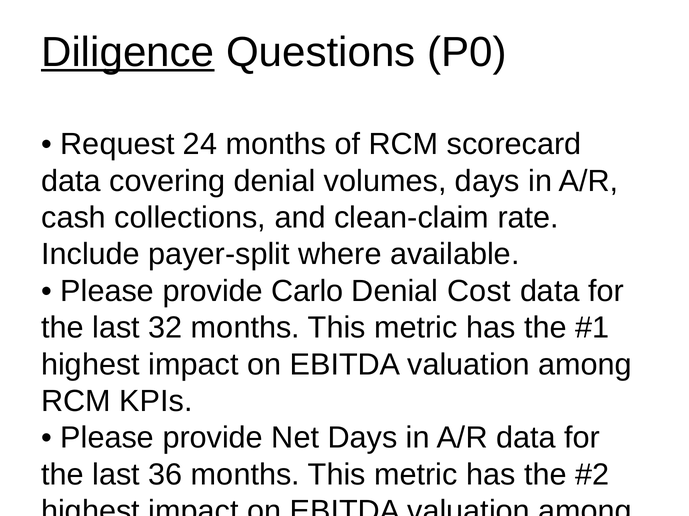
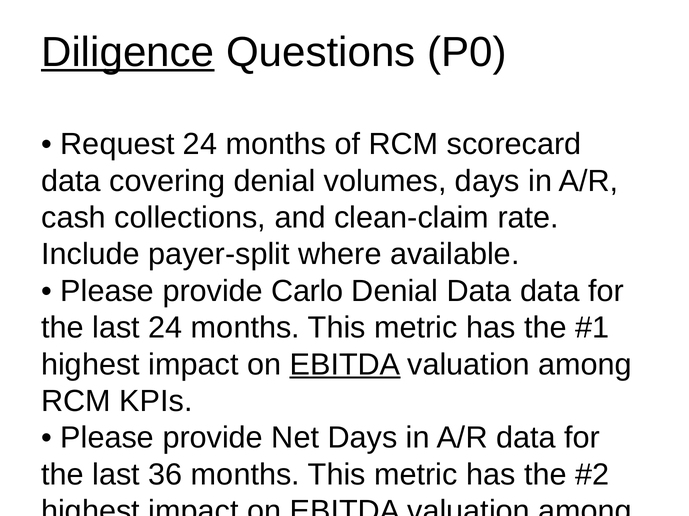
Denial Cost: Cost -> Data (479, 292)
last 32: 32 -> 24 (165, 328)
EBITDA underline: none -> present (345, 365)
